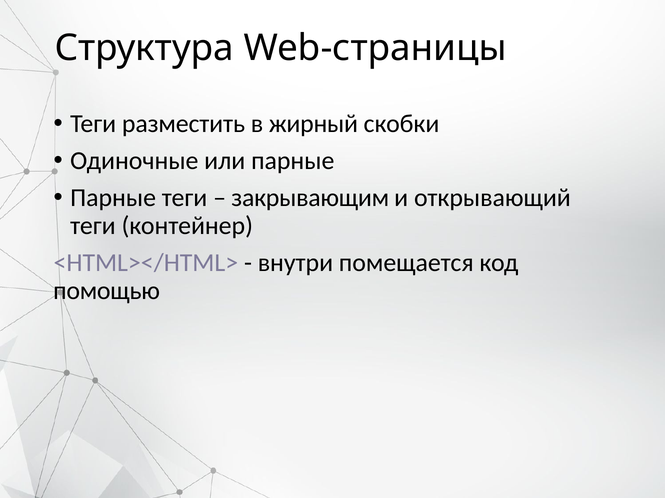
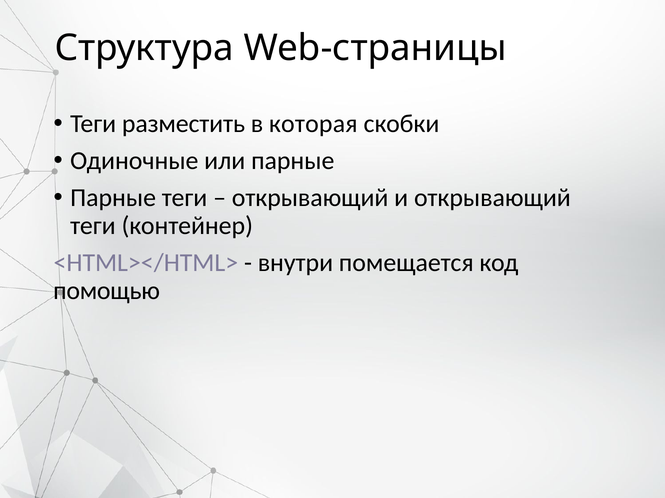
жирный: жирный -> которая (313, 124)
закрывающим: закрывающим -> открывающий (310, 198)
